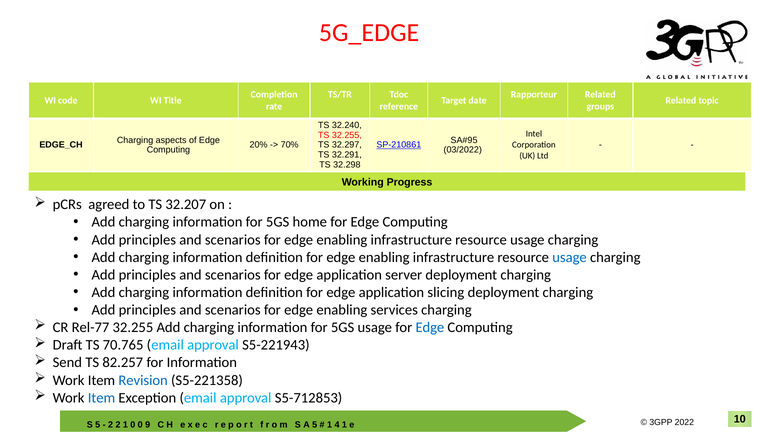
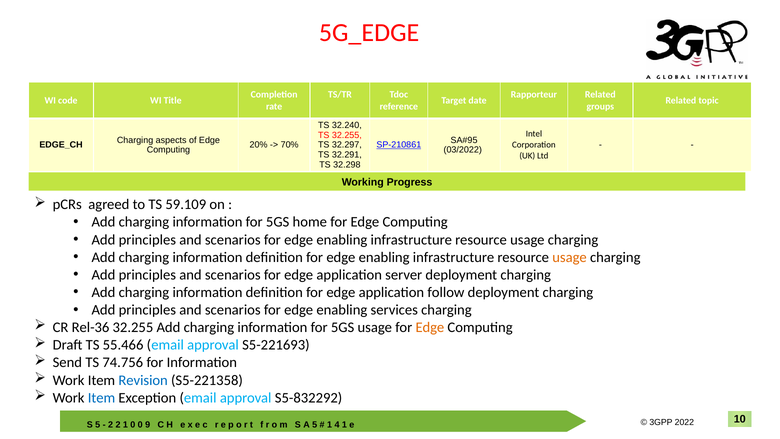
32.207: 32.207 -> 59.109 (186, 204)
usage colour: blue -> orange (570, 257)
slicing: slicing -> follow (446, 292)
Rel-77: Rel-77 -> Rel-36 (91, 327)
Edge colour: blue -> orange (430, 327)
70.765: 70.765 -> 55.466 (123, 345)
S5-221943: S5-221943 -> S5-221693 (276, 345)
82.257: 82.257 -> 74.756 (123, 362)
S5-712853: S5-712853 -> S5-832292 (309, 398)
